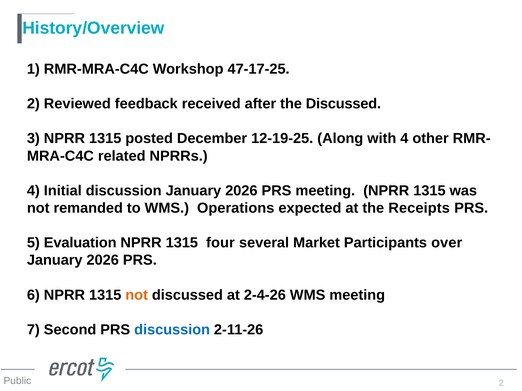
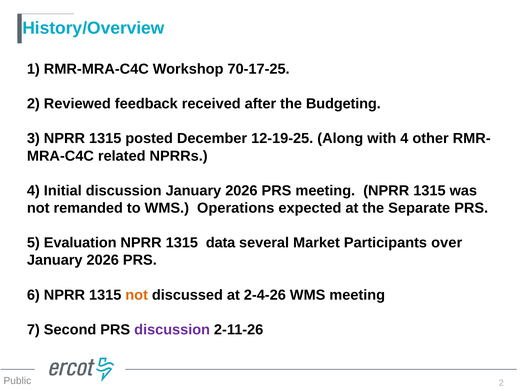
47-17-25: 47-17-25 -> 70-17-25 (259, 69)
the Discussed: Discussed -> Budgeting (343, 104)
Receipts: Receipts -> Separate (419, 208)
four: four -> data (221, 243)
discussion colour: blue -> purple (172, 330)
